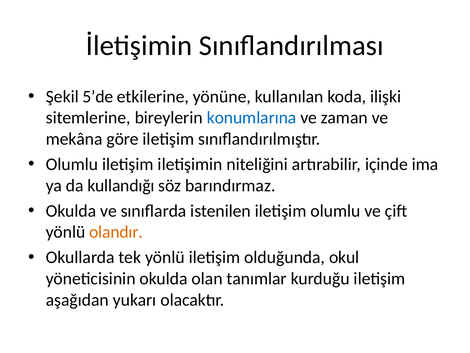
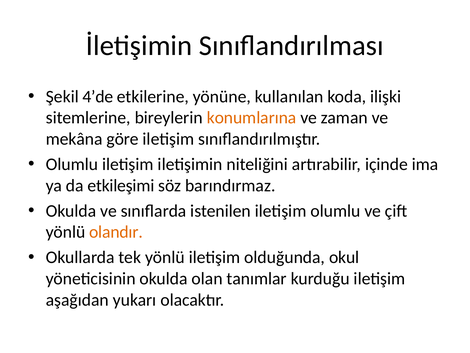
5’de: 5’de -> 4’de (98, 96)
konumlarına colour: blue -> orange (252, 118)
kullandığı: kullandığı -> etkileşimi (121, 185)
